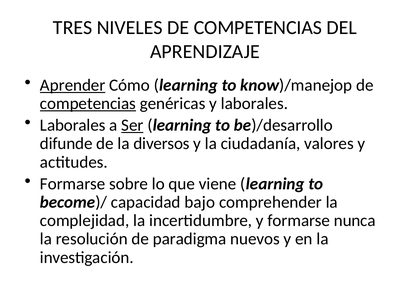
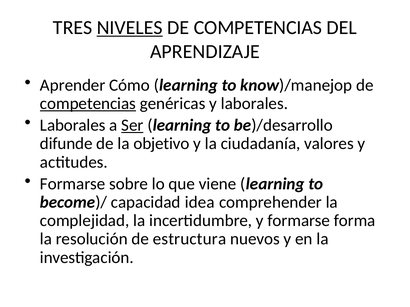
NIVELES underline: none -> present (130, 28)
Aprender underline: present -> none (73, 85)
diversos: diversos -> objetivo (162, 144)
bajo: bajo -> idea (200, 202)
nunca: nunca -> forma (355, 221)
paradigma: paradigma -> estructura (190, 239)
